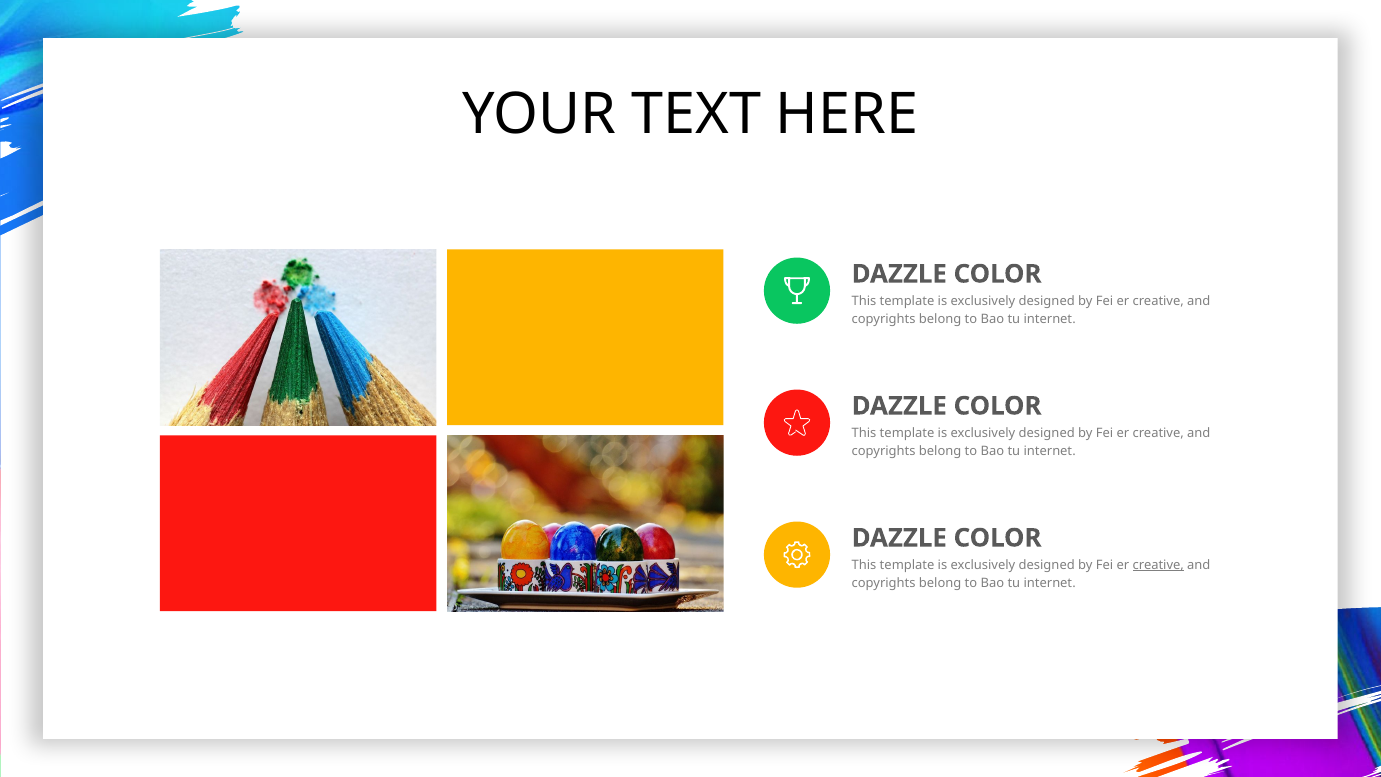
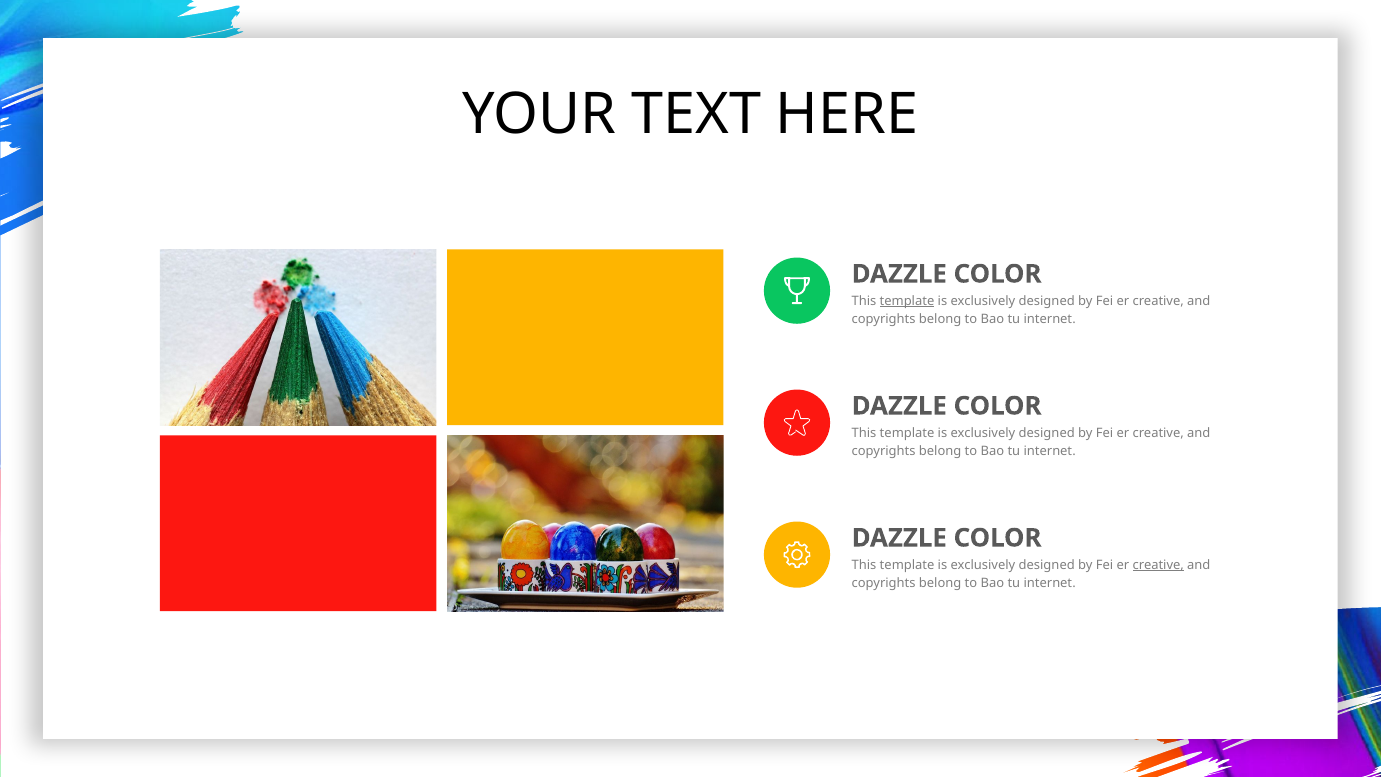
template underline: none -> present (907, 301)
